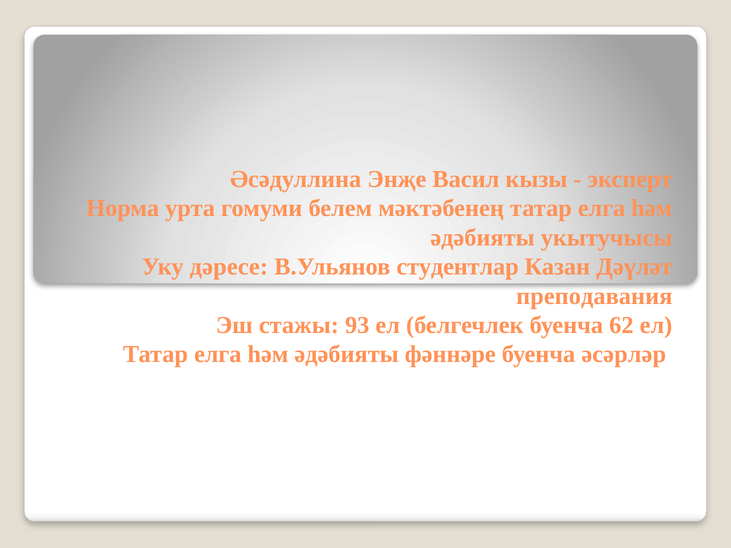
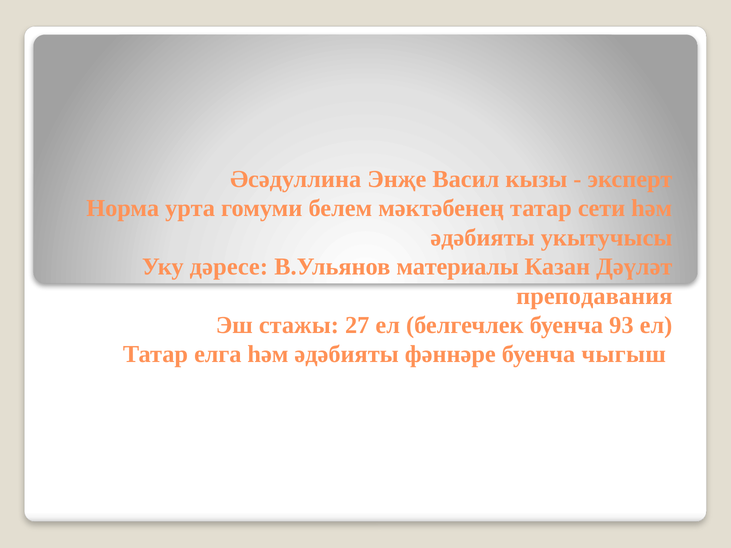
мәктәбенең татар елга: елга -> сети (602, 208)
студентлар: студентлар -> материалы (458, 267)
93: 93 -> 27 (357, 325)
62: 62 -> 93 (621, 325)
әсәрләр: әсәрләр -> чыгыш (624, 355)
